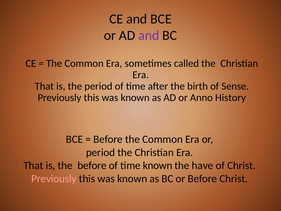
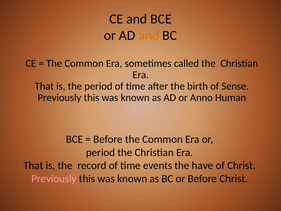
and colour: purple -> orange (149, 35)
History: History -> Human (231, 97)
the before: before -> record (92, 165)
time known: known -> events (158, 165)
